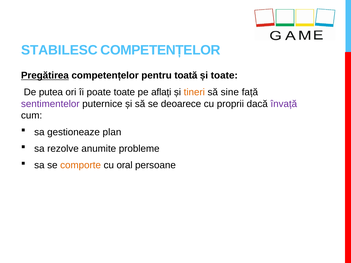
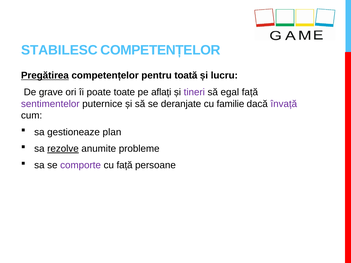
și toate: toate -> lucru (224, 76)
putea: putea -> grave (51, 92)
tineri colour: orange -> purple (194, 92)
sine: sine -> egal (230, 92)
deoarece: deoarece -> deranjate (181, 104)
proprii: proprii -> familie (230, 104)
rezolve underline: none -> present (63, 149)
comporte colour: orange -> purple (81, 165)
cu oral: oral -> față (125, 165)
